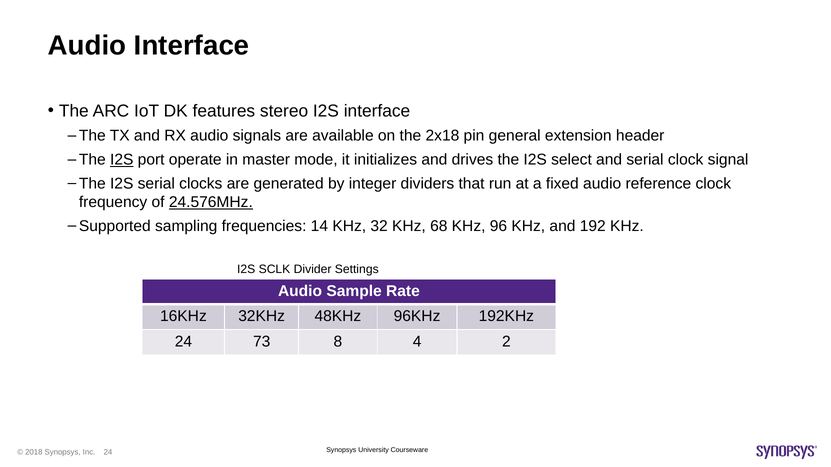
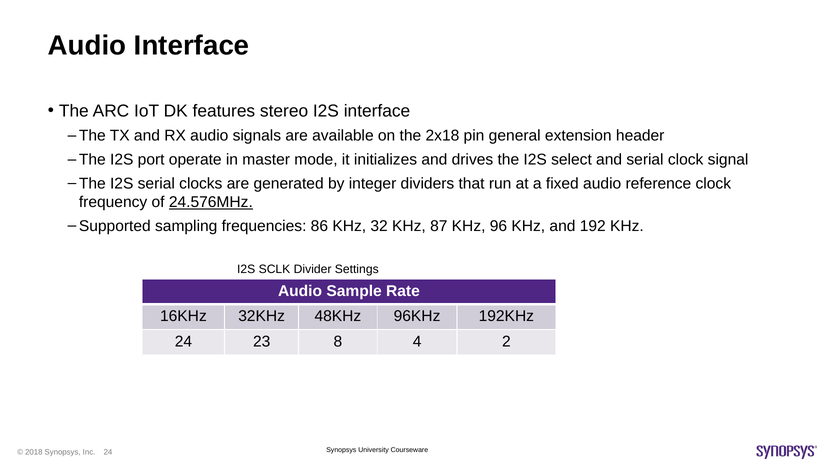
I2S underline: present -> none (122, 160)
14: 14 -> 86 (319, 226)
68: 68 -> 87 (439, 226)
73: 73 -> 23 (262, 342)
